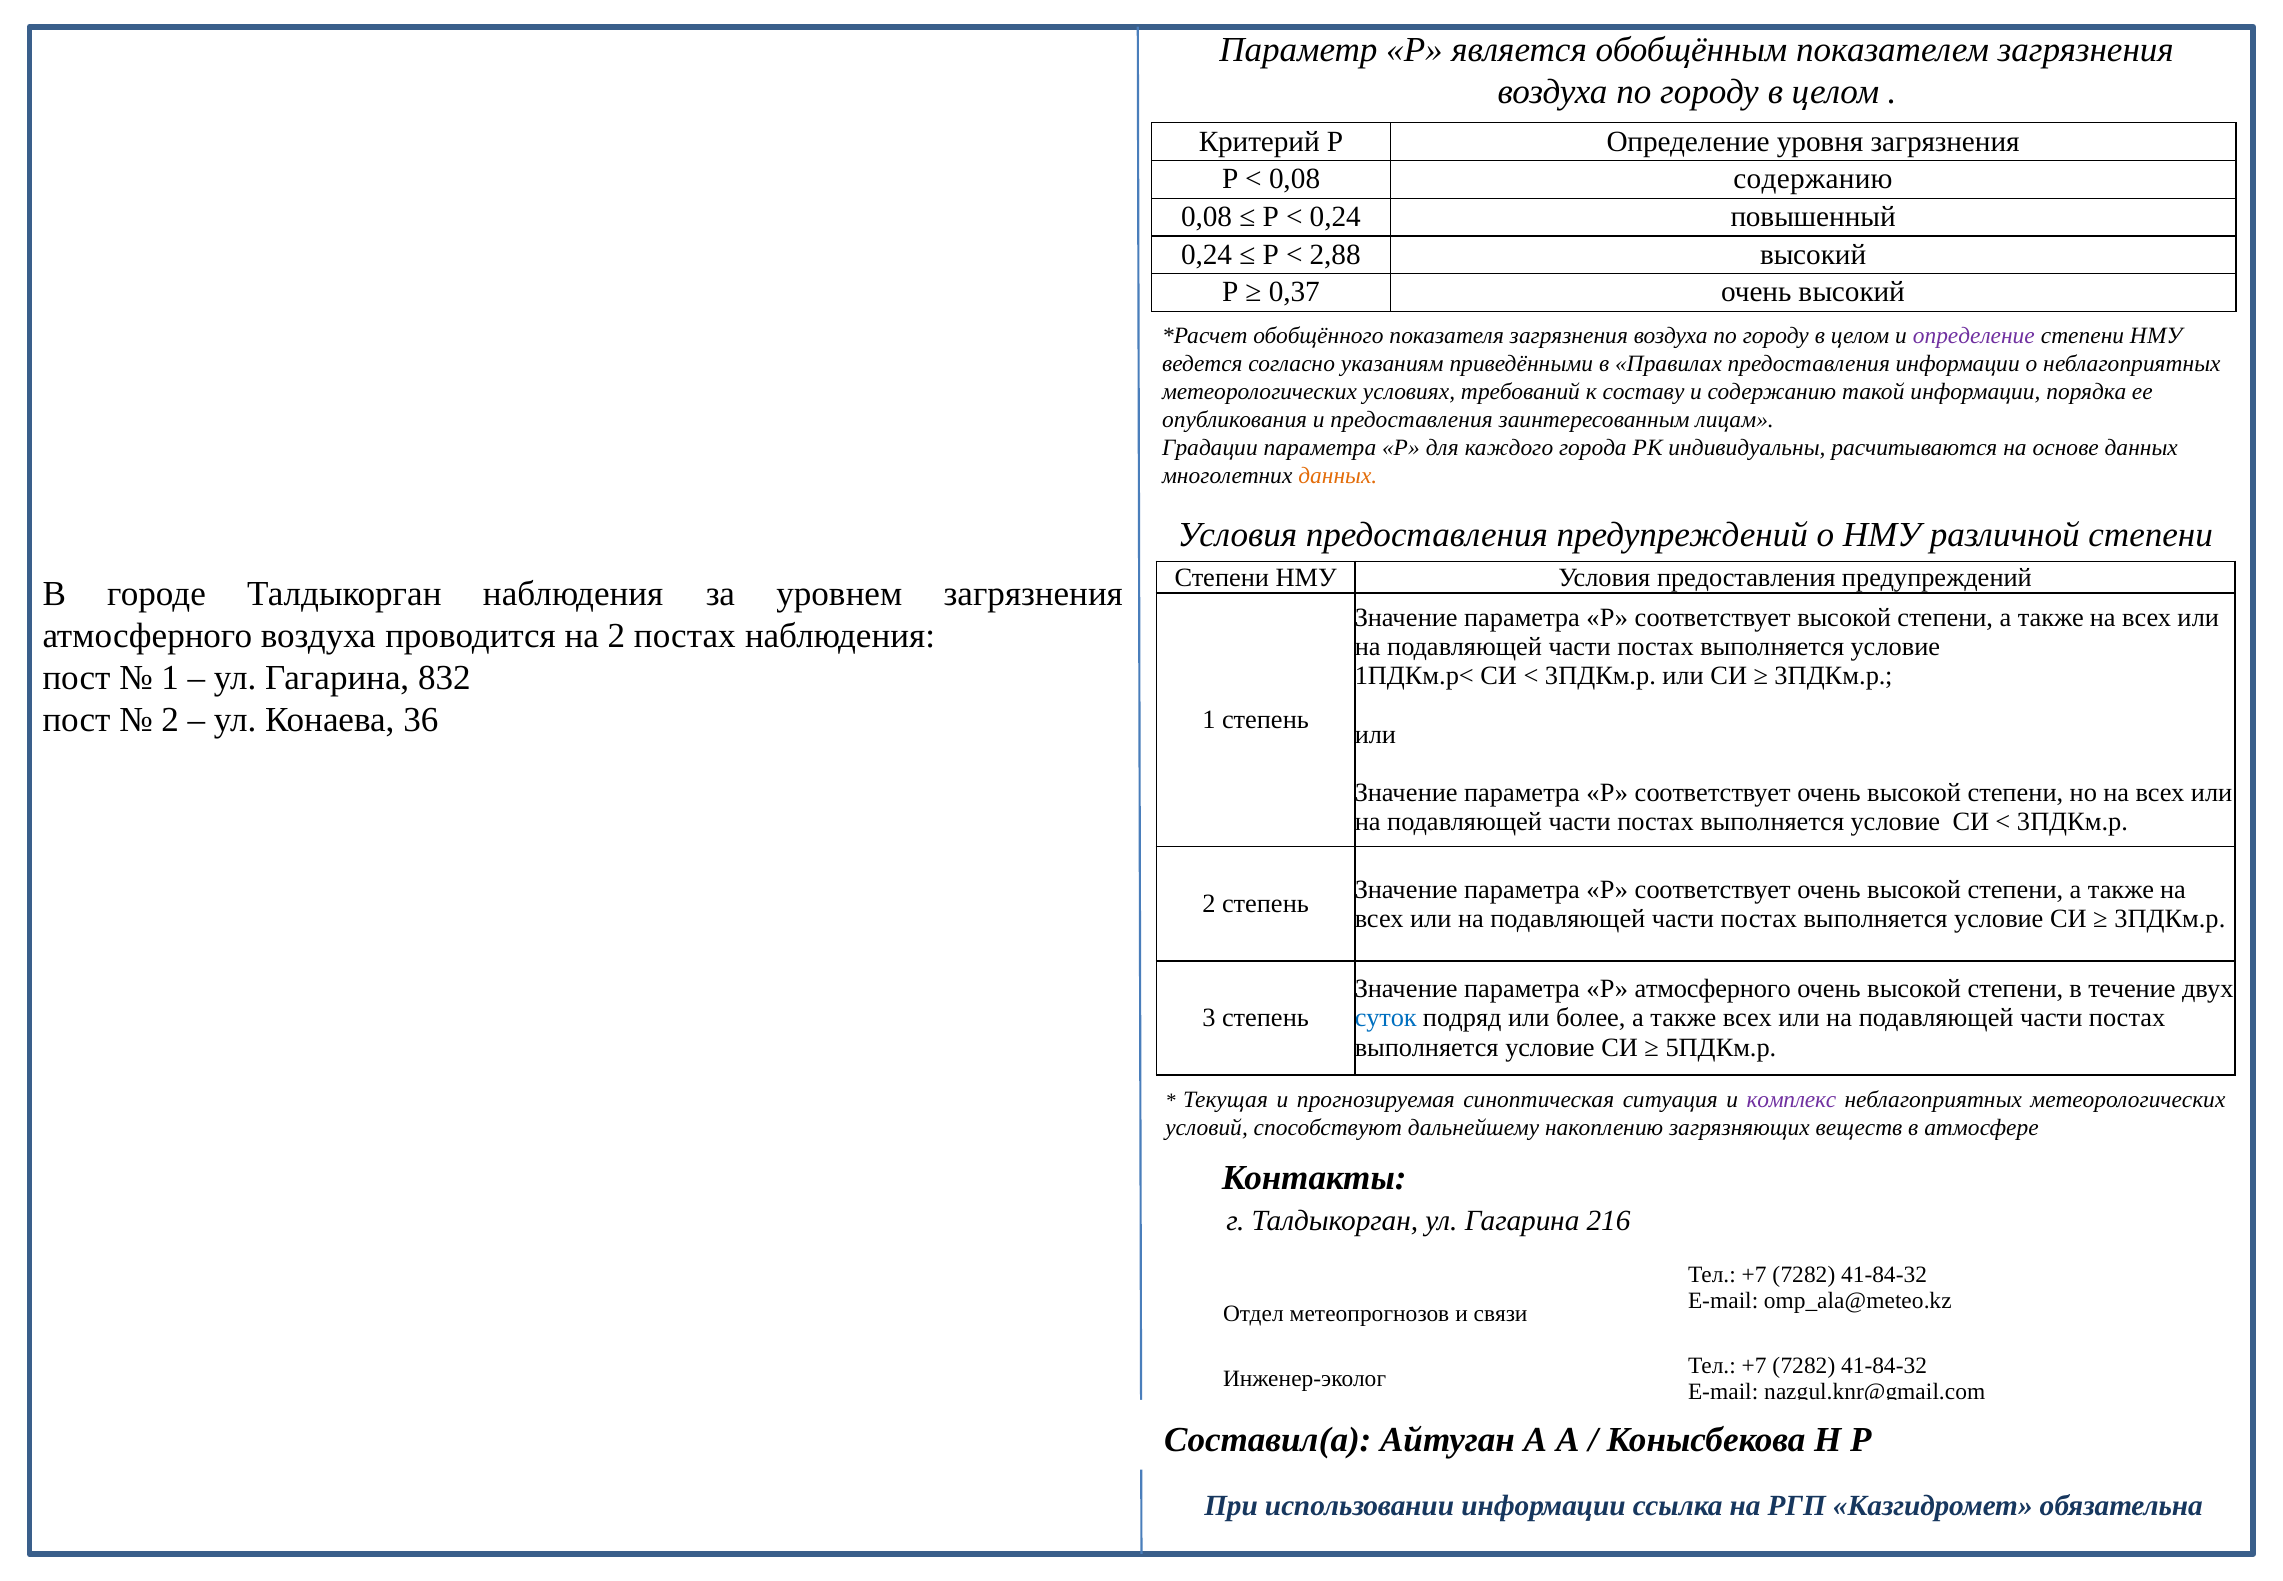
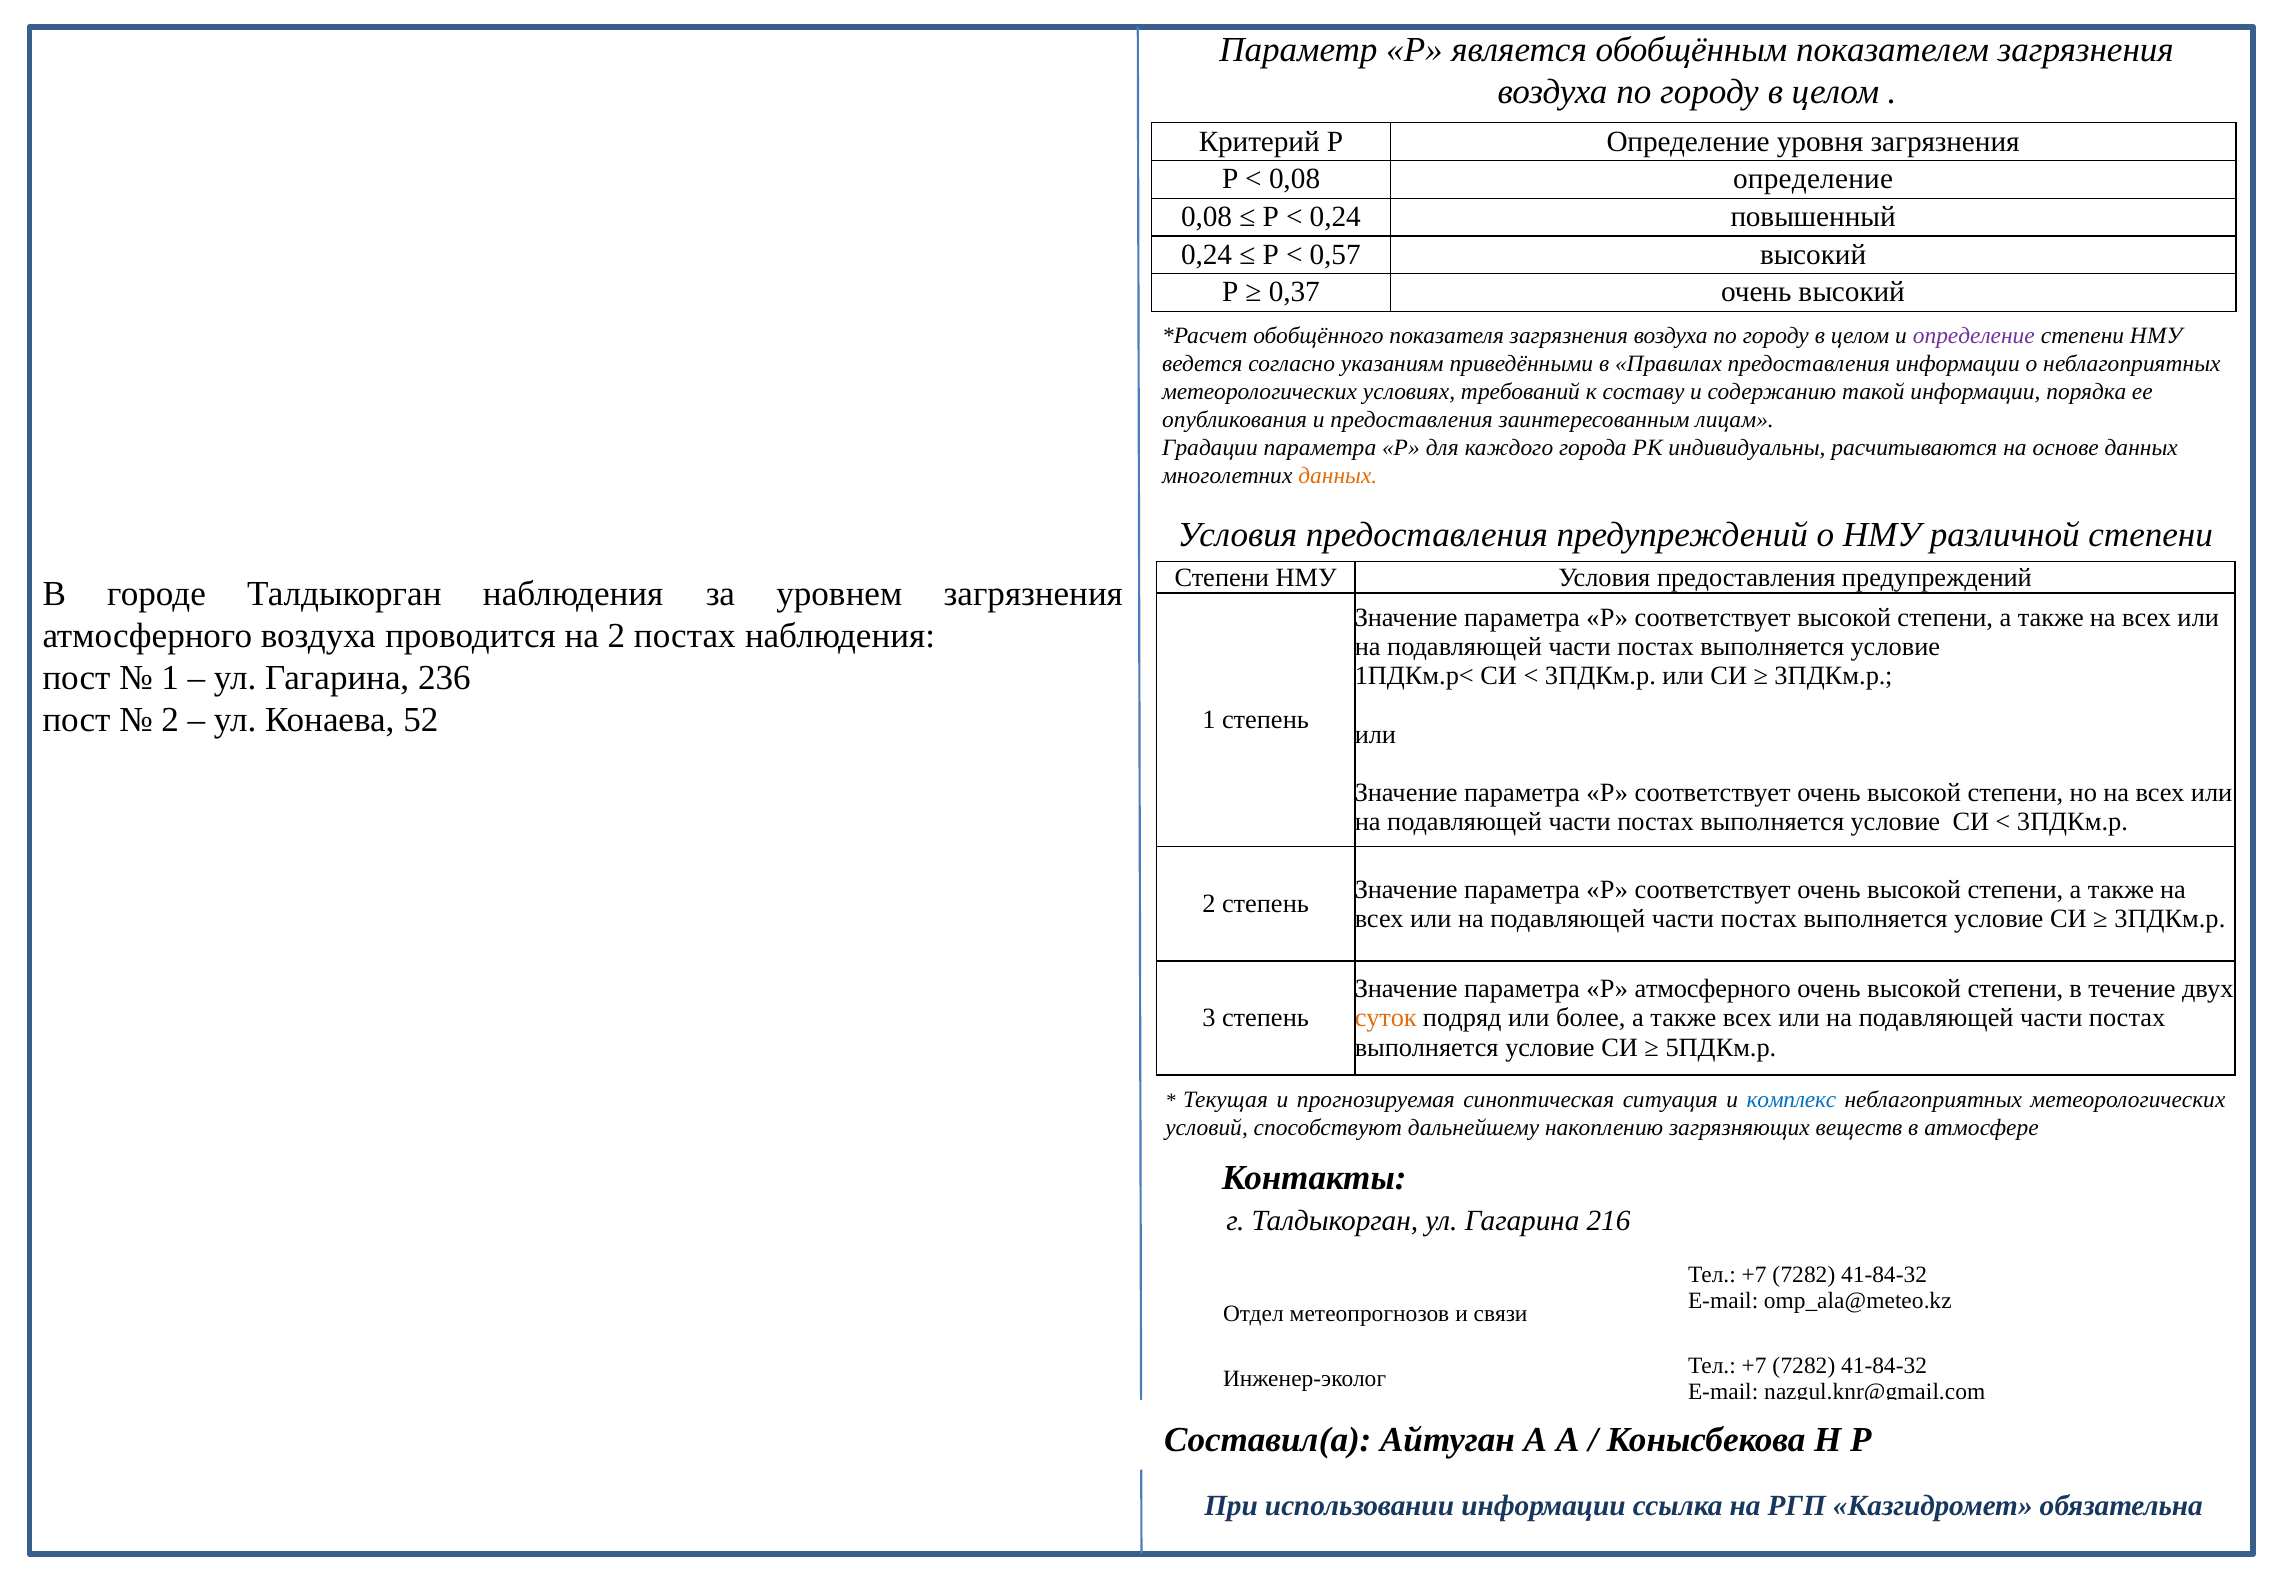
0,08 содержанию: содержанию -> определение (1813, 179)
2,88: 2,88 -> 0,57 (1335, 254)
832: 832 -> 236 (444, 678)
36: 36 -> 52 (421, 720)
суток colour: blue -> orange (1386, 1018)
комплекс colour: purple -> blue (1791, 1100)
